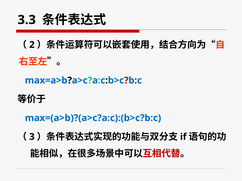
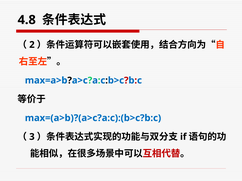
3.3: 3.3 -> 4.8 (27, 20)
